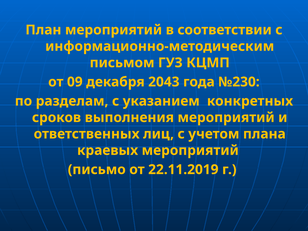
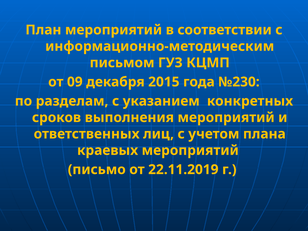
2043: 2043 -> 2015 (164, 82)
